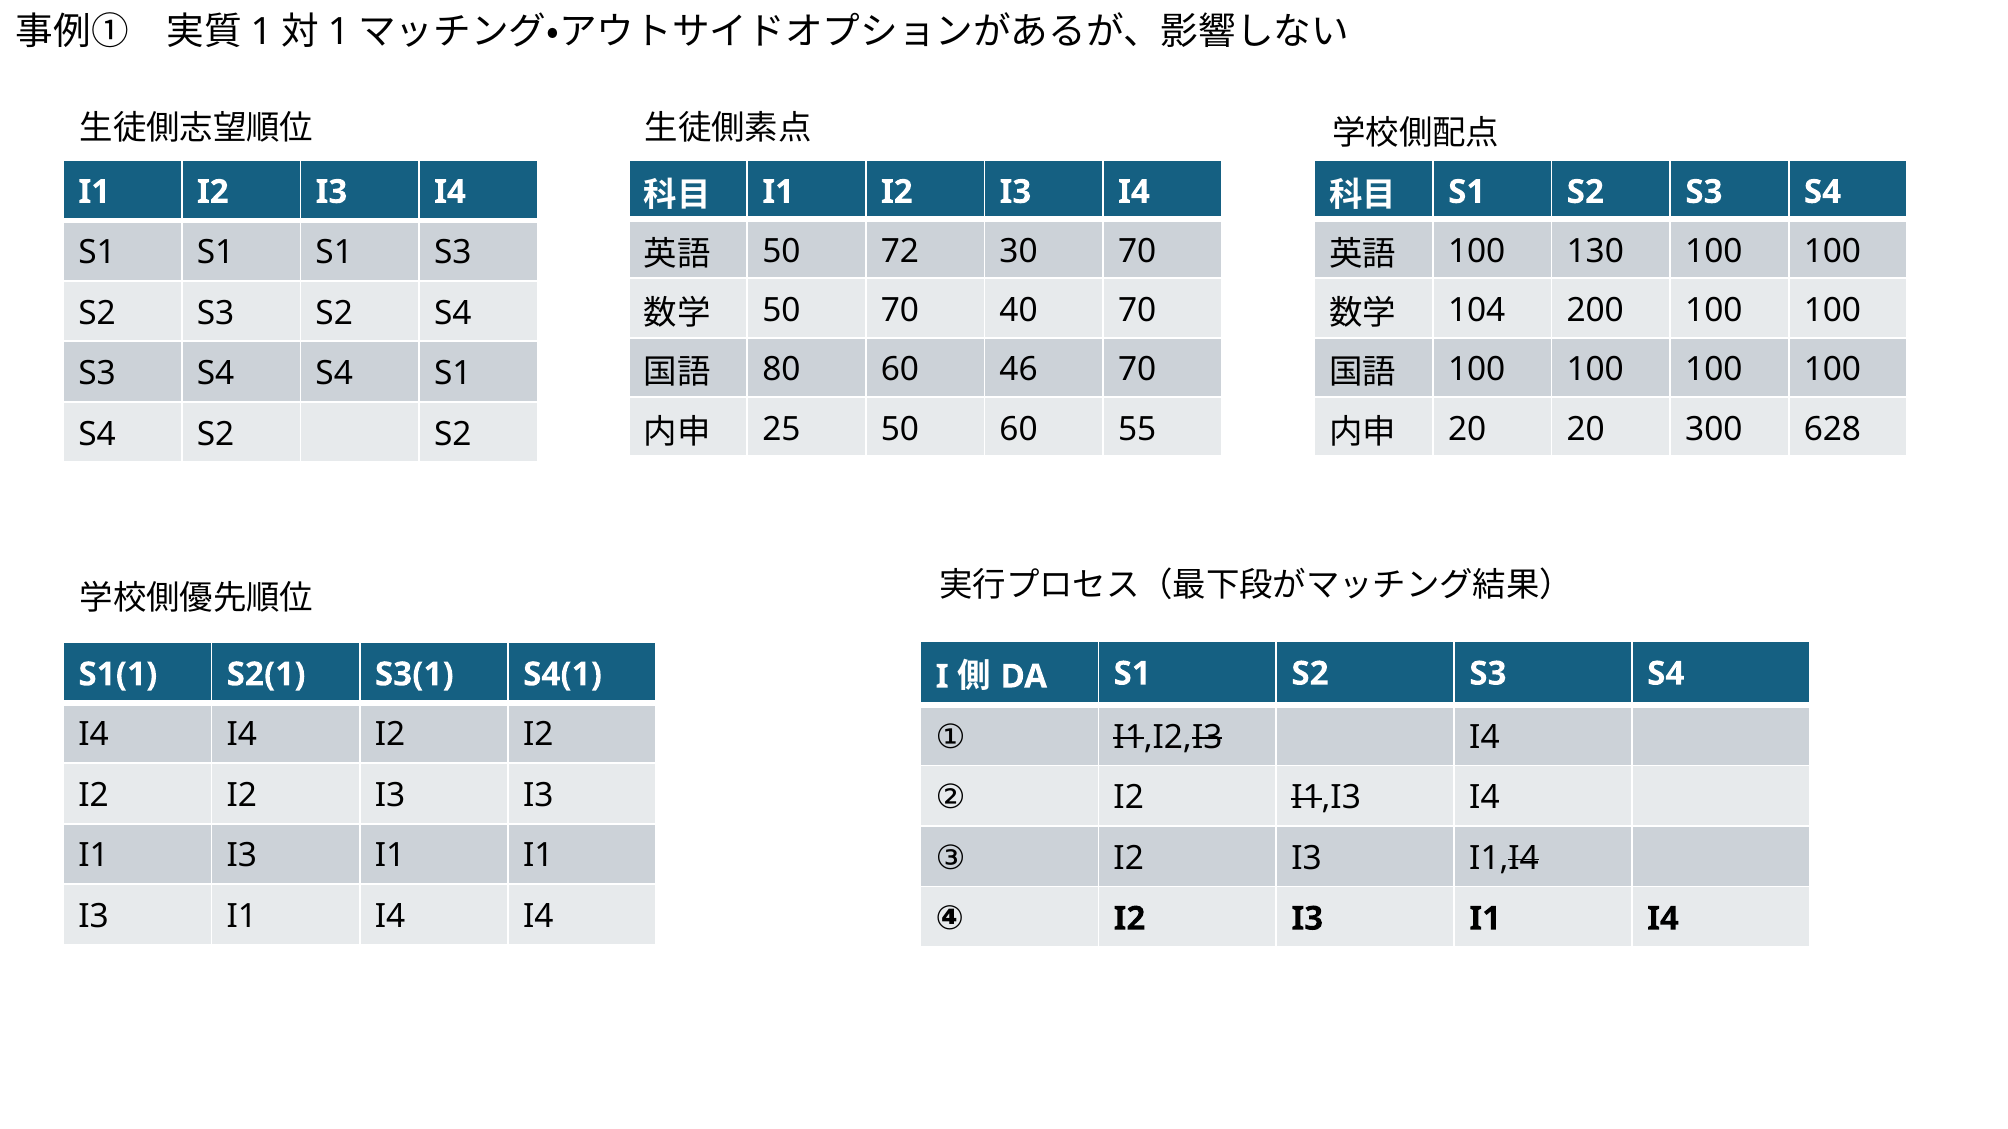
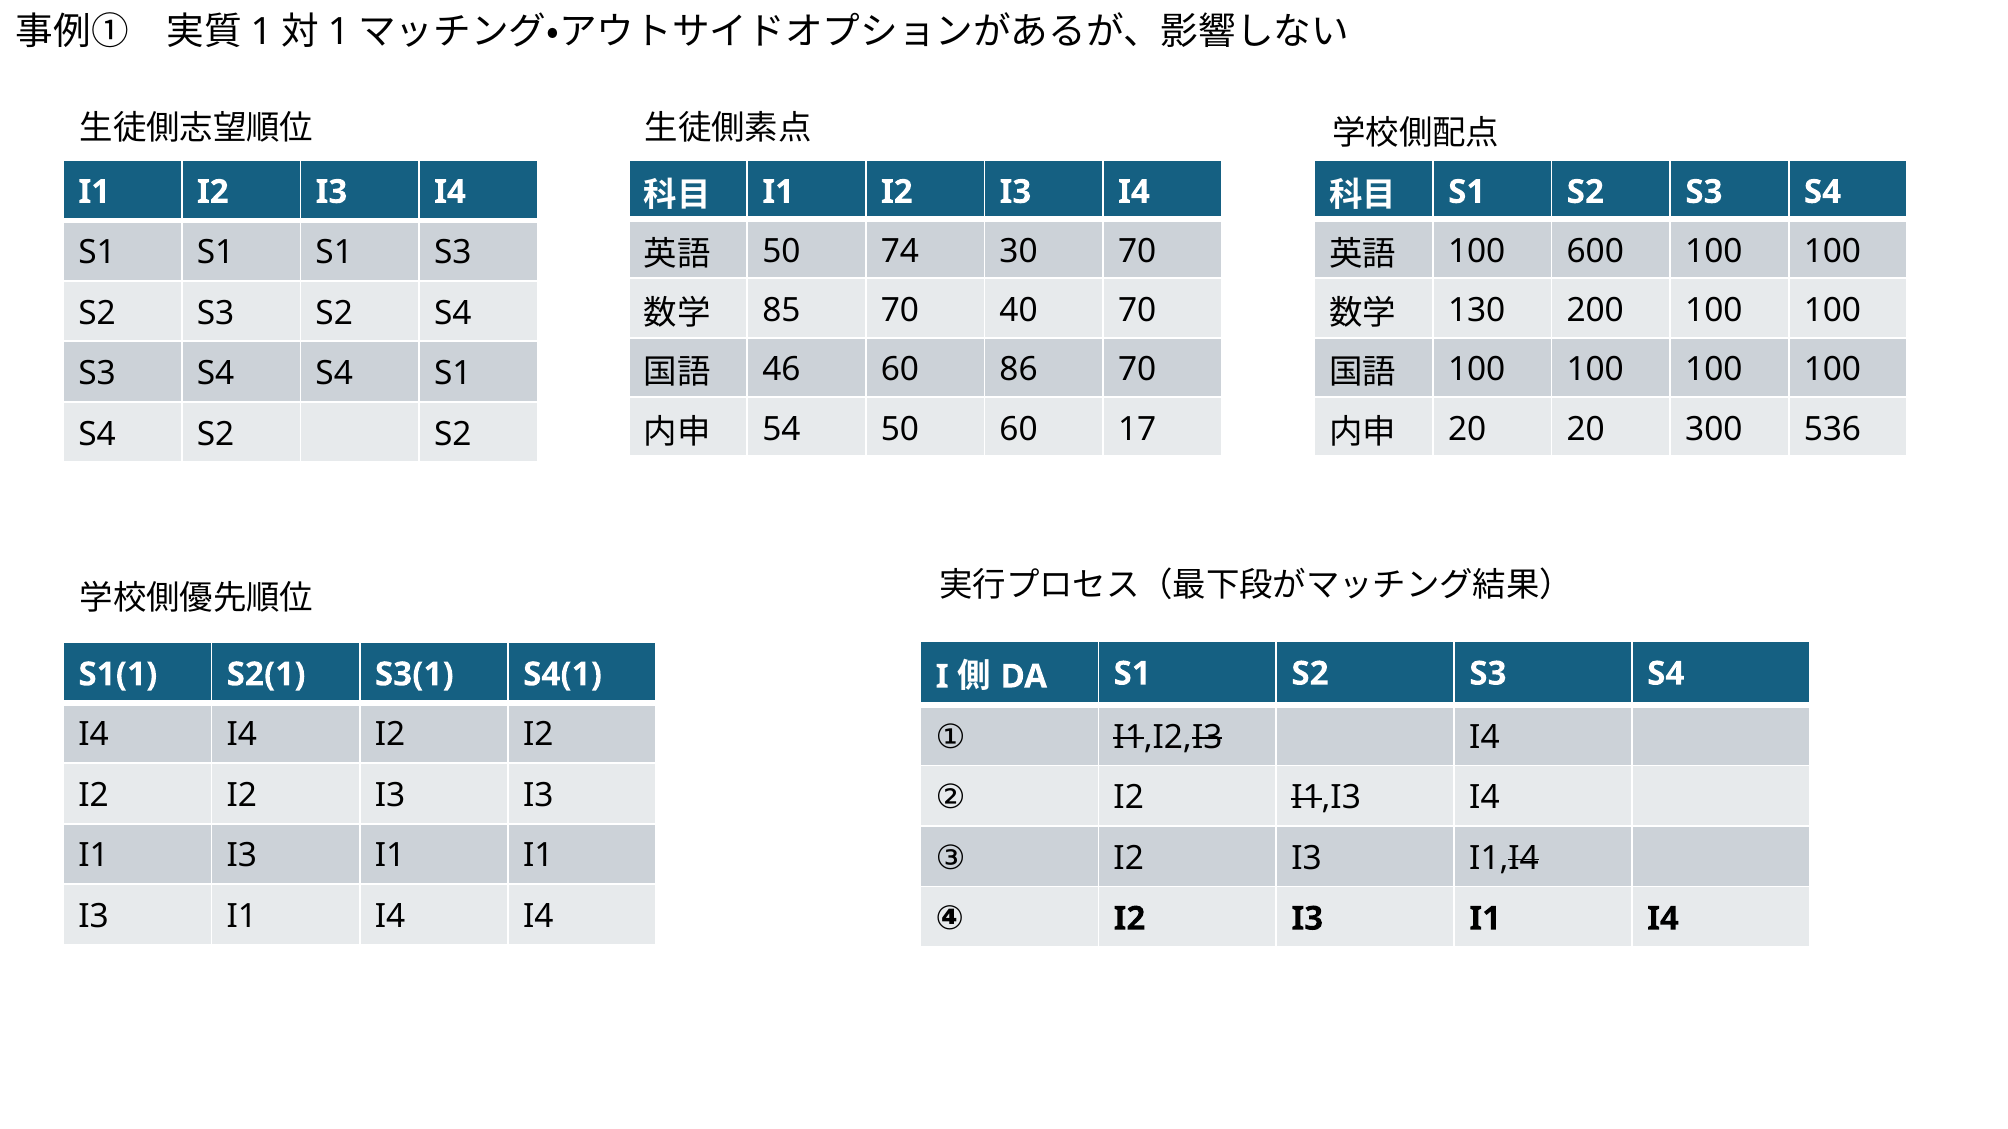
72: 72 -> 74 (900, 251)
130: 130 -> 600 (1595, 251)
50: 50 -> 85 (781, 311)
104: 104 -> 130 (1477, 311)
80: 80 -> 46 (781, 370)
46: 46 -> 86 (1019, 370)
25: 25 -> 54 (781, 429)
55: 55 -> 17 (1137, 429)
628: 628 -> 536 (1832, 429)
